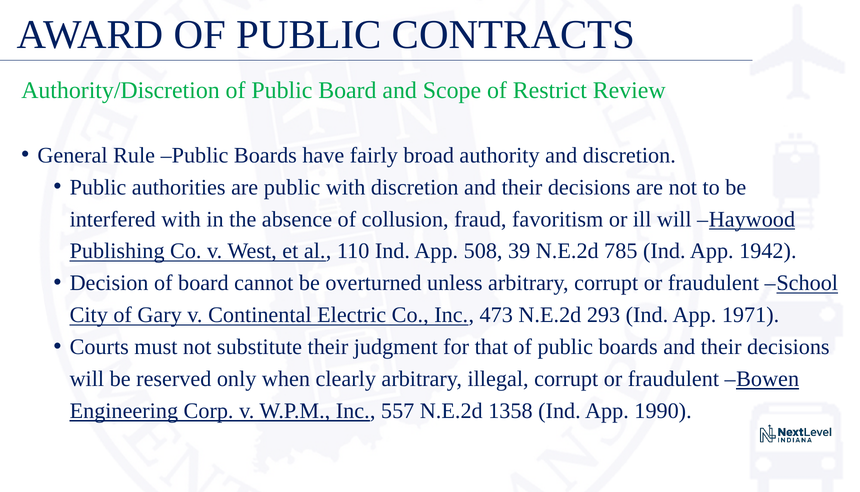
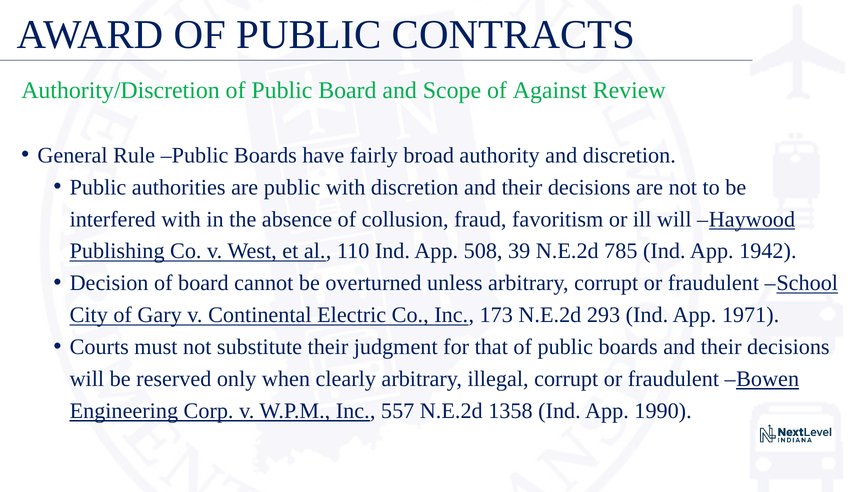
Restrict: Restrict -> Against (550, 90)
473: 473 -> 173 (496, 315)
